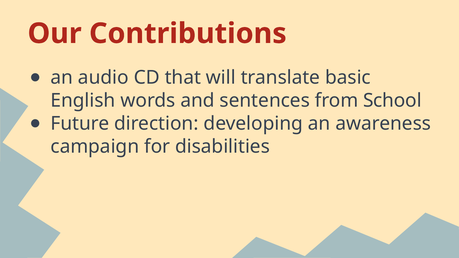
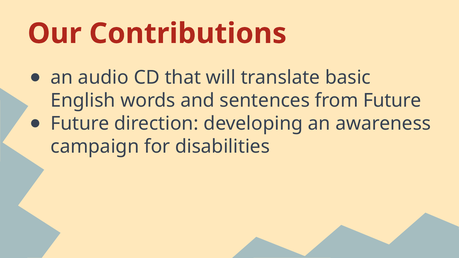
from School: School -> Future (392, 101)
